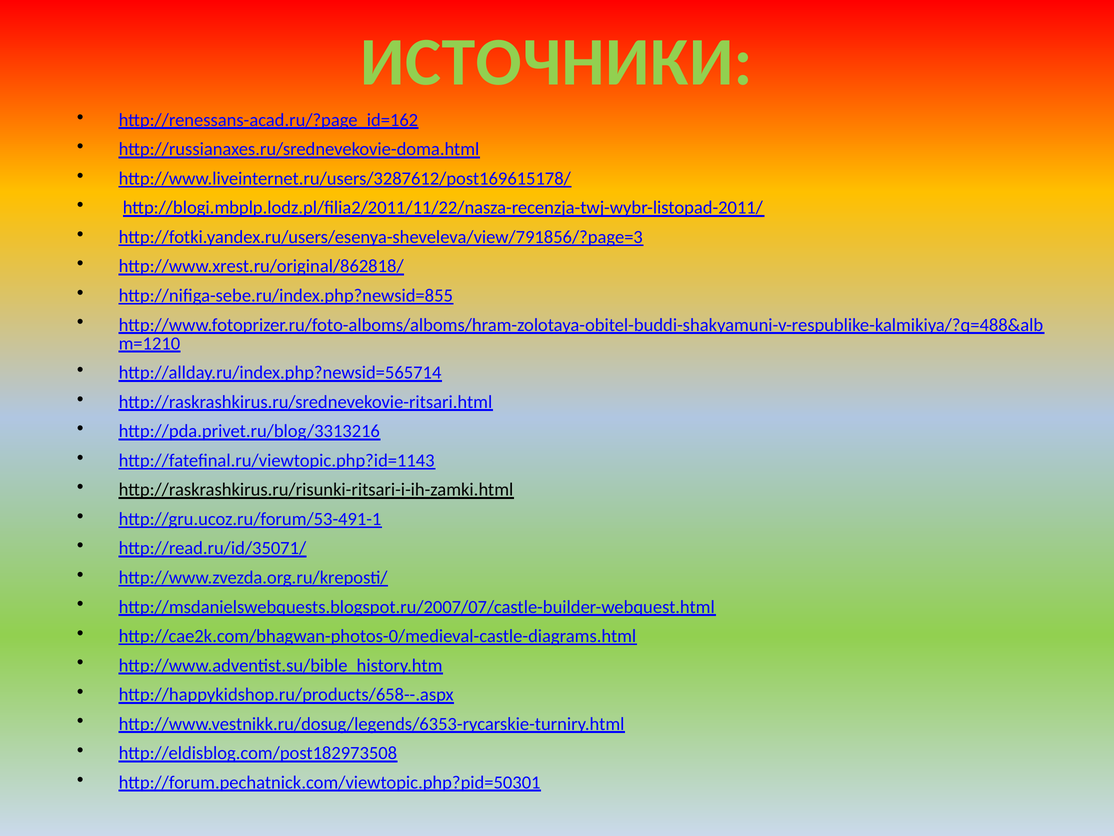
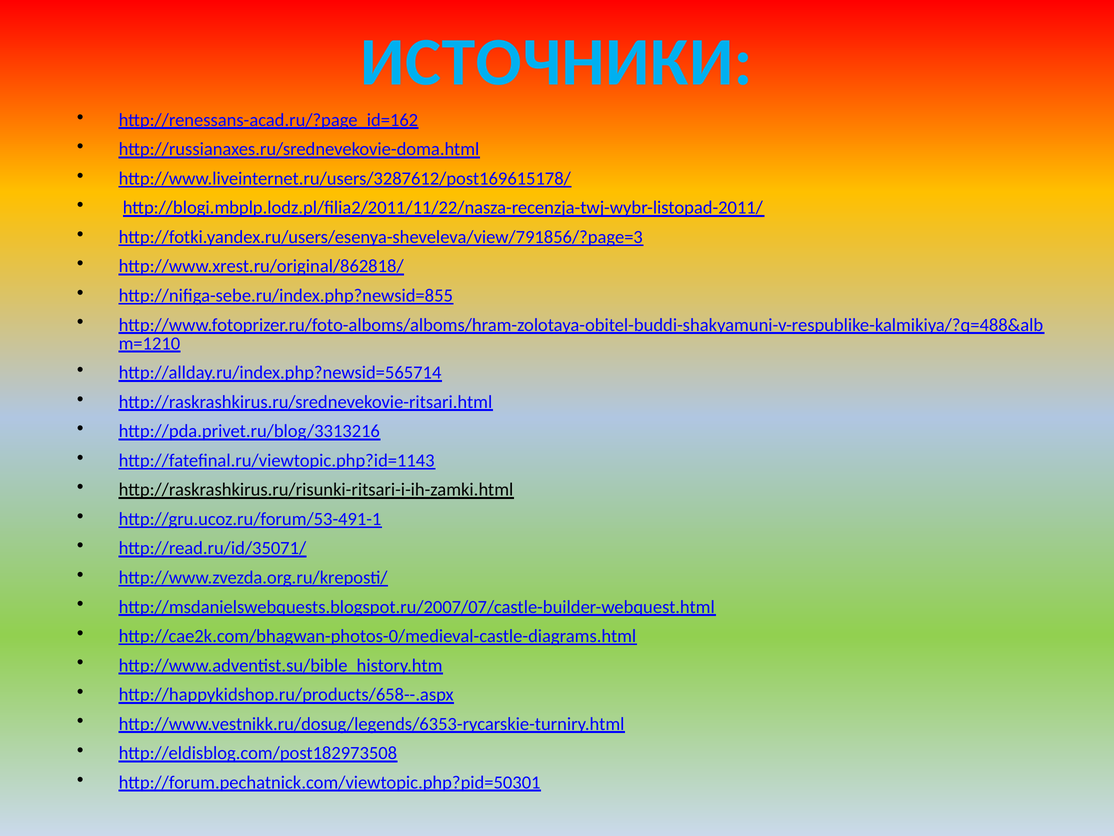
ИСТОЧНИКИ colour: light green -> light blue (556, 62)
